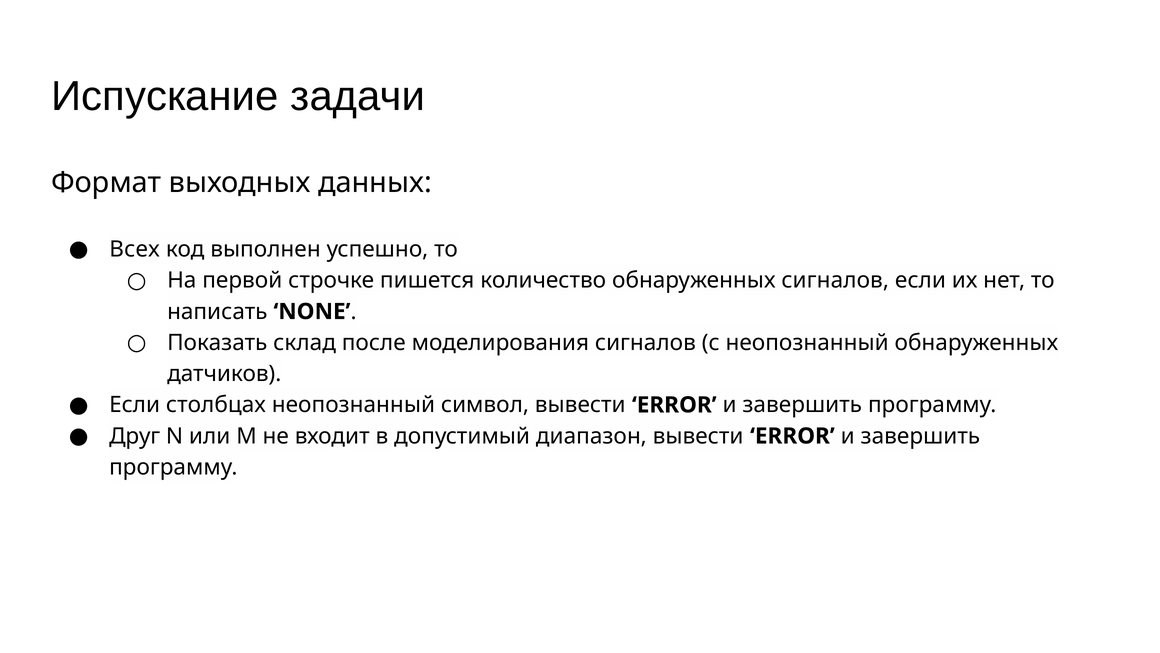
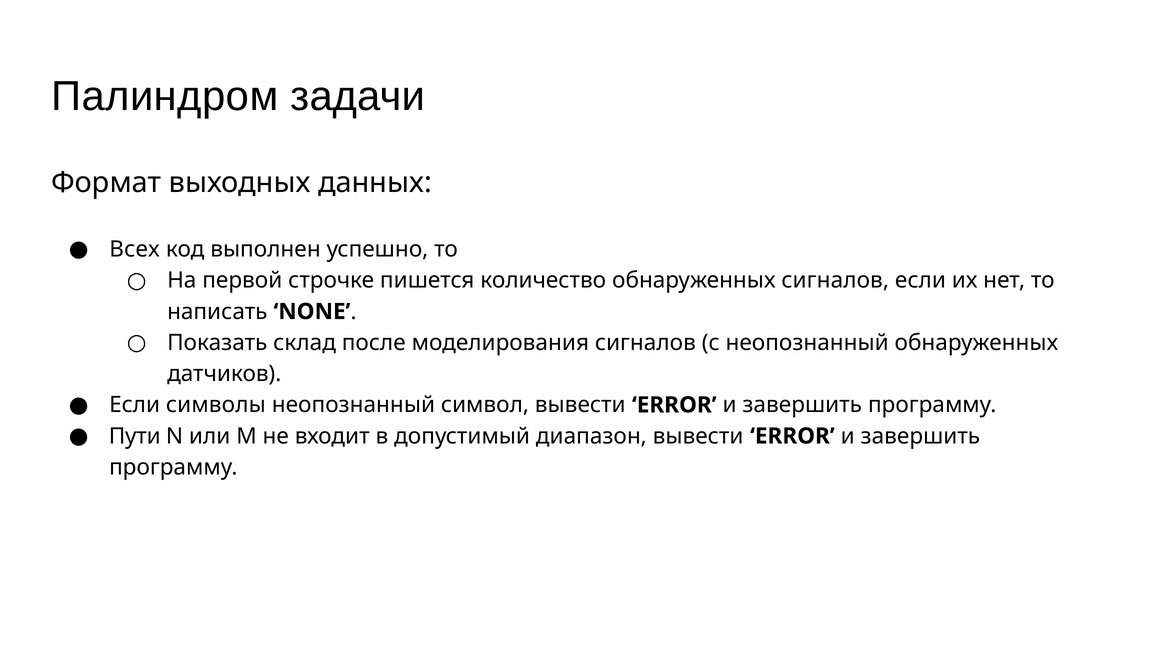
Испускание: Испускание -> Палиндром (165, 96)
столбцах: столбцах -> символы (216, 405)
Друг: Друг -> Пути (135, 436)
